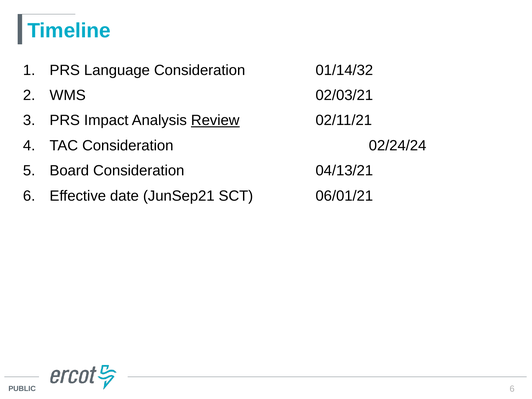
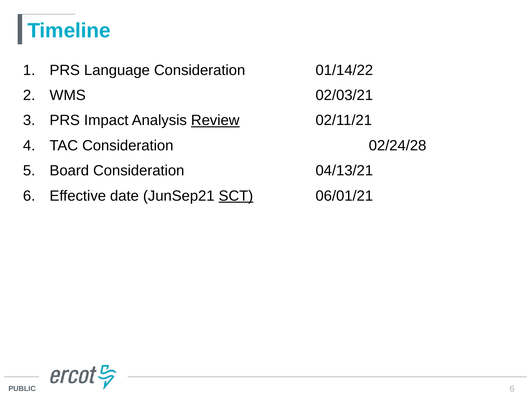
01/14/32: 01/14/32 -> 01/14/22 (344, 70)
02/24/24: 02/24/24 -> 02/24/28 (398, 146)
SCT underline: none -> present (236, 196)
